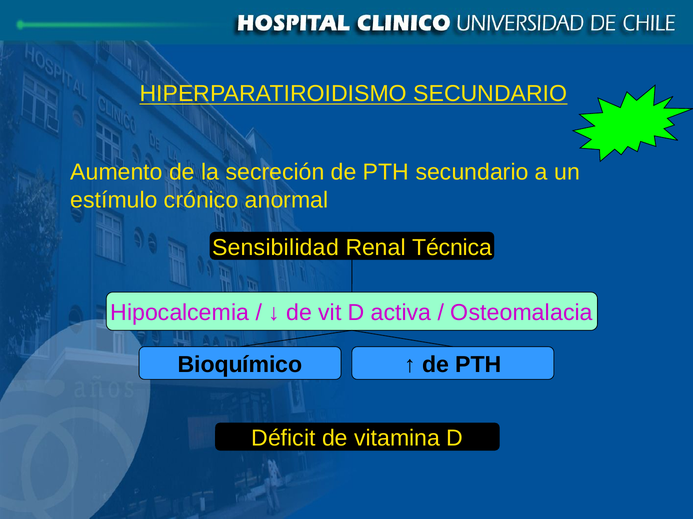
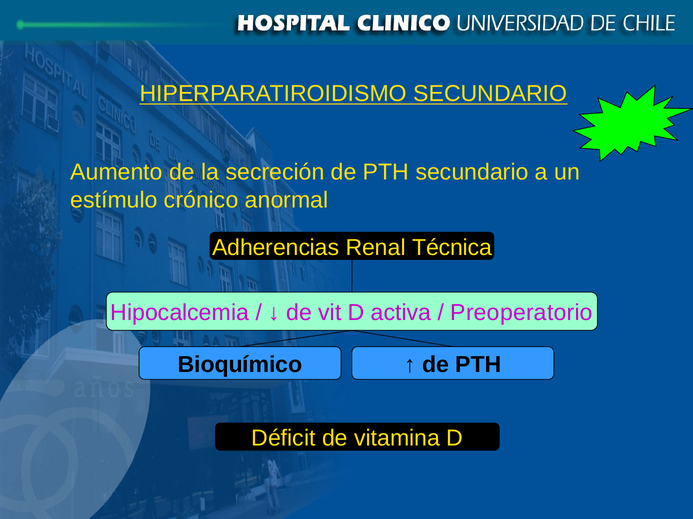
Sensibilidad: Sensibilidad -> Adherencias (276, 248)
Osteomalacia: Osteomalacia -> Preoperatorio (522, 313)
